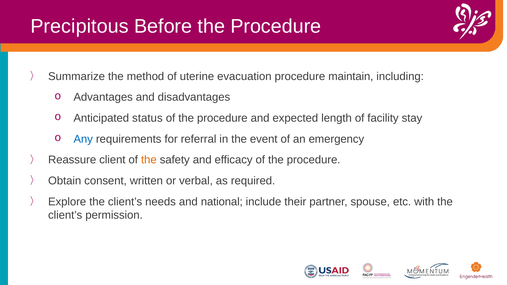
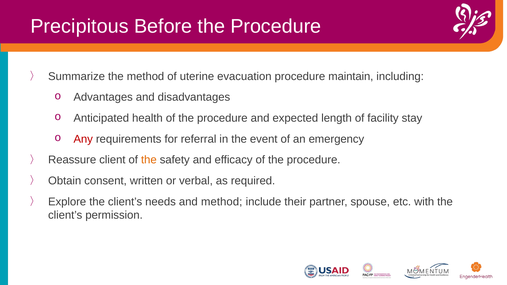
status: status -> health (147, 118)
Any colour: blue -> red (83, 139)
and national: national -> method (222, 202)
